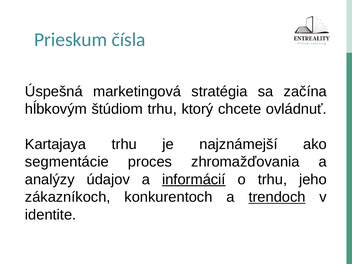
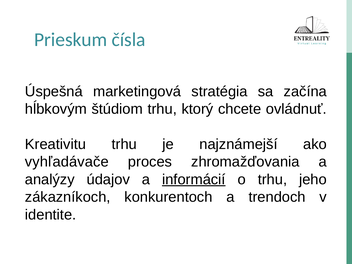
Kartajaya: Kartajaya -> Kreativitu (55, 144)
segmentácie: segmentácie -> vyhľadávače (67, 162)
trendoch underline: present -> none (277, 197)
